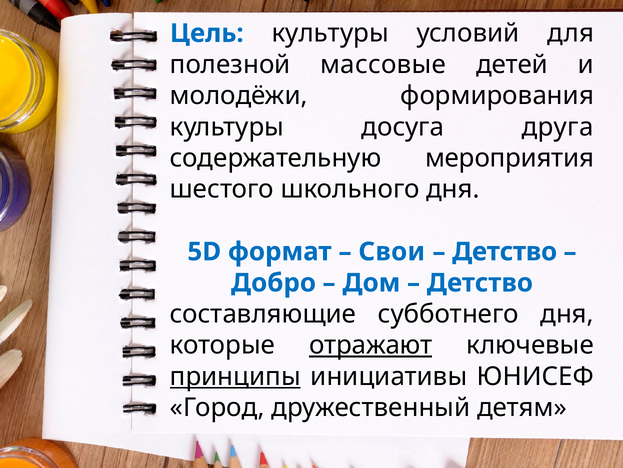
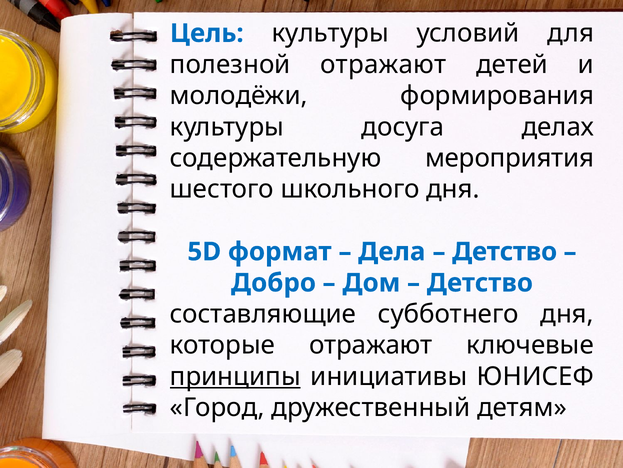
полезной массовые: массовые -> отражают (383, 64)
друга: друга -> делах (558, 127)
Свои: Свои -> Дела (392, 251)
отражают underline: present -> none (371, 345)
